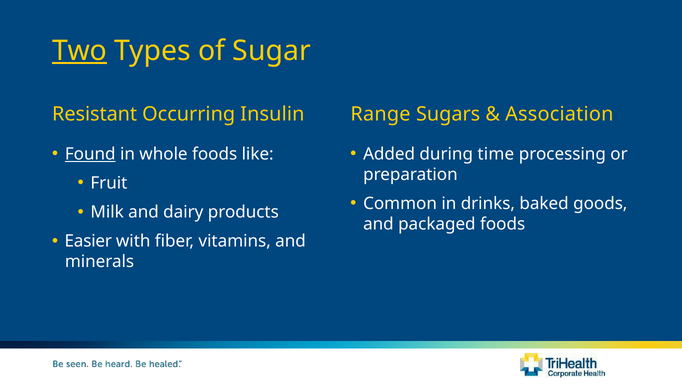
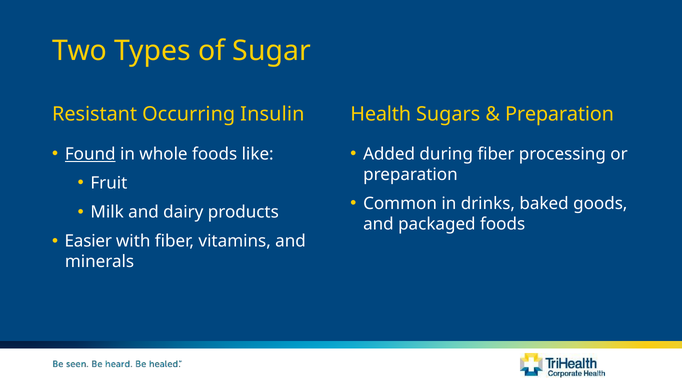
Two underline: present -> none (80, 51)
Range: Range -> Health (381, 114)
Association: Association -> Preparation (559, 114)
during time: time -> fiber (496, 154)
